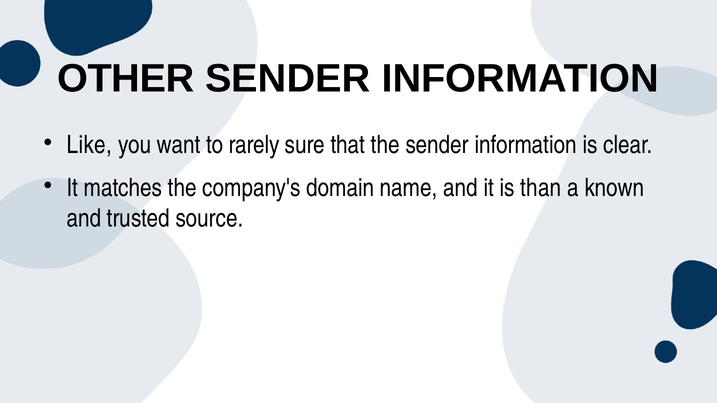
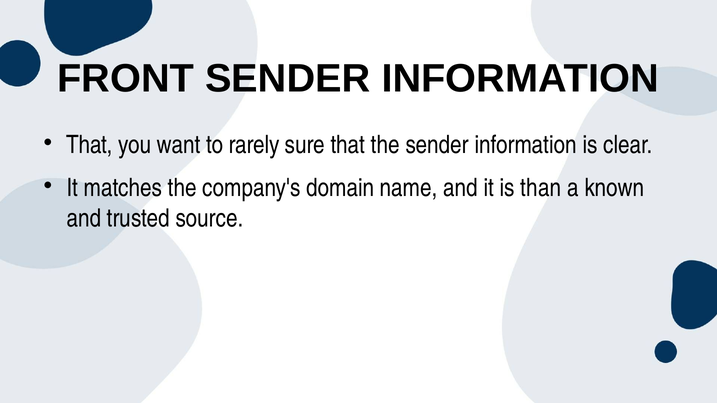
OTHER: OTHER -> FRONT (126, 79)
Like: Like -> That (90, 145)
